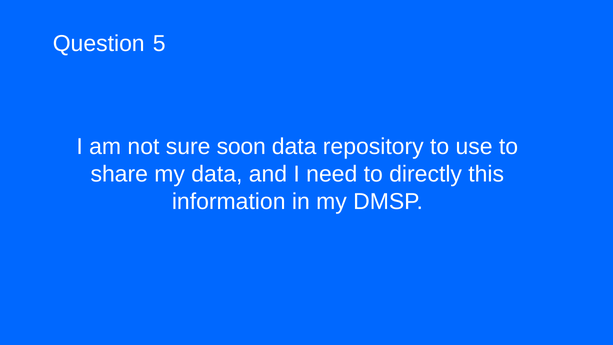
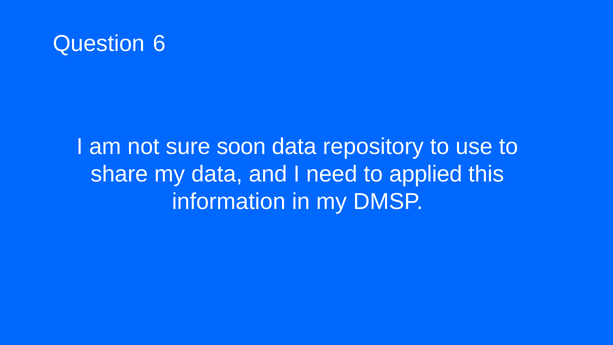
5: 5 -> 6 (159, 44)
directly: directly -> applied (426, 174)
